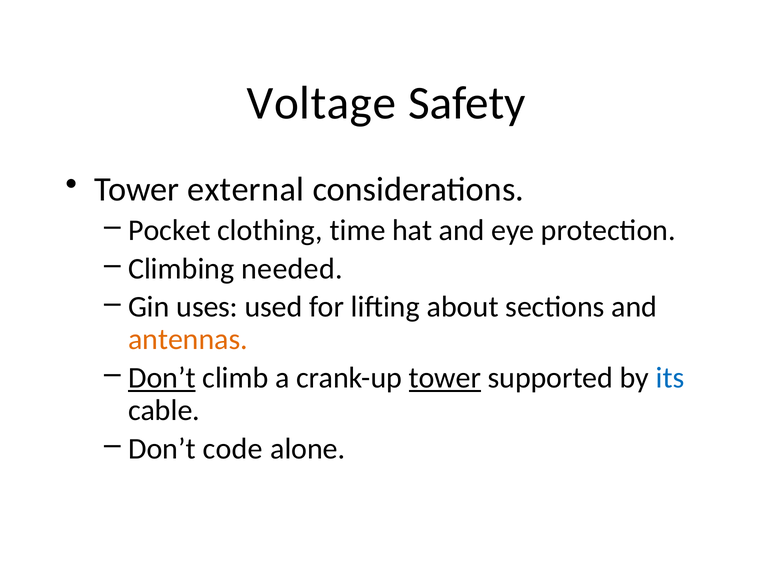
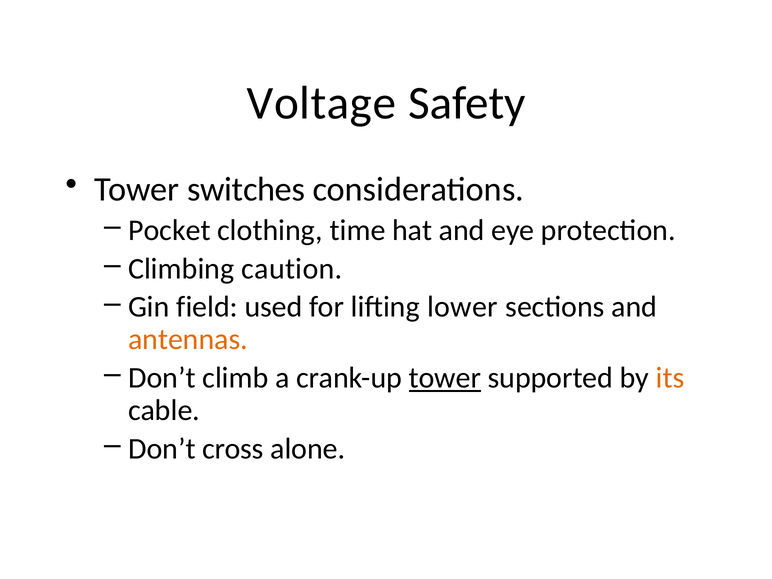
external: external -> switches (246, 189)
needed: needed -> caution (292, 269)
uses: uses -> field (207, 307)
about: about -> lower (462, 307)
Don’t underline: present -> none (162, 378)
its colour: blue -> orange (670, 378)
code: code -> cross (233, 449)
